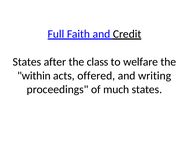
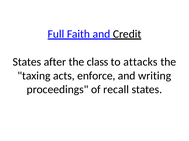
welfare: welfare -> attacks (140, 62)
within: within -> taxing (34, 76)
offered: offered -> enforce (96, 76)
much: much -> recall (116, 90)
